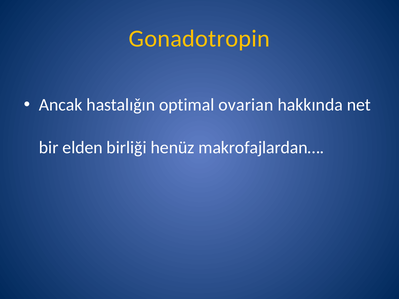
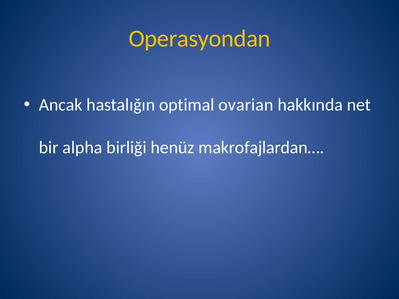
Gonadotropin: Gonadotropin -> Operasyondan (200, 39)
elden: elden -> alpha (82, 148)
